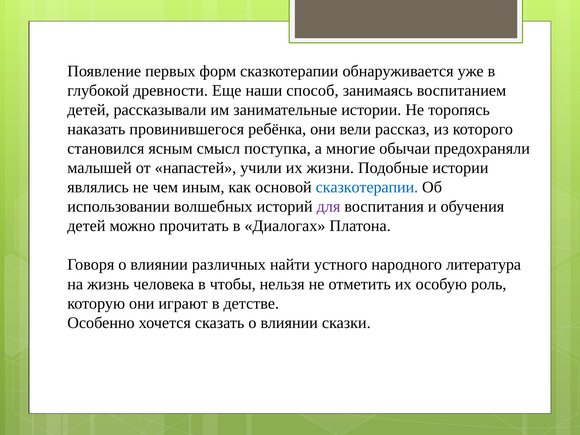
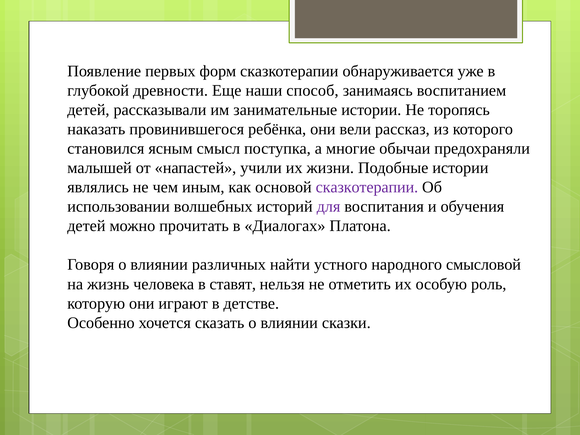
сказкотерапии colour: blue -> purple (367, 187)
литература: литература -> смысловой (483, 265)
чтобы: чтобы -> ставят (233, 284)
